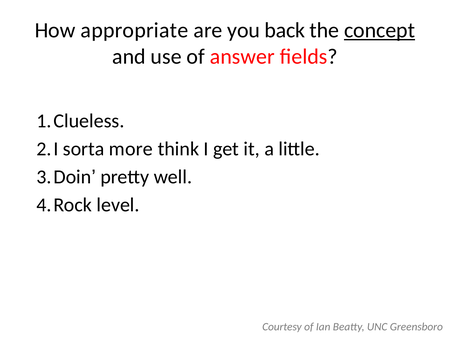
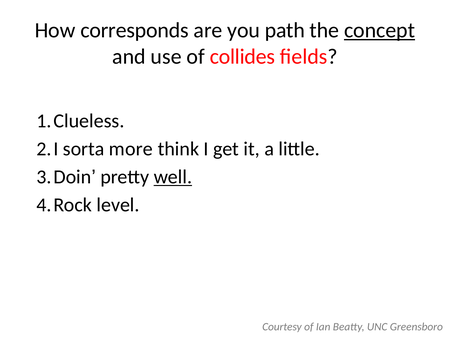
appropriate: appropriate -> corresponds (135, 30)
back: back -> path (285, 30)
answer: answer -> collides (242, 57)
well underline: none -> present (173, 177)
